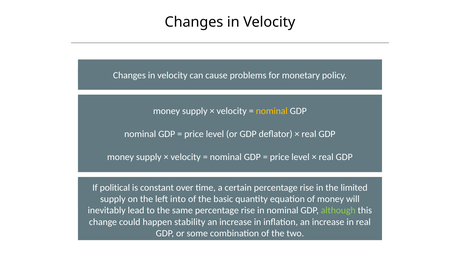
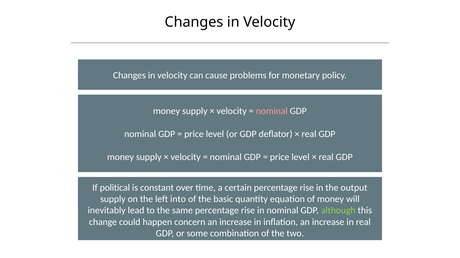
nominal colour: yellow -> pink (272, 111)
limited: limited -> output (354, 188)
stability: stability -> concern (190, 223)
